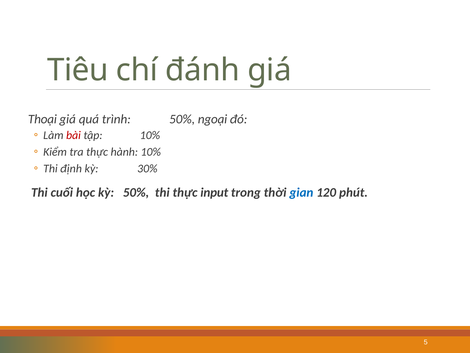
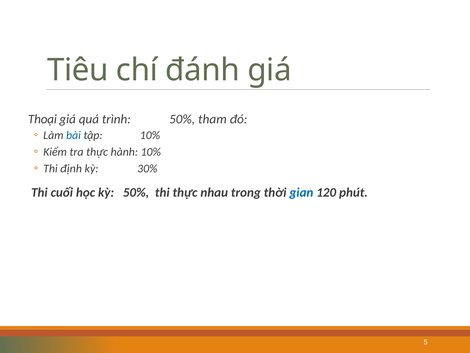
ngoại: ngoại -> tham (212, 119)
bài colour: red -> blue (73, 135)
input: input -> nhau (214, 192)
